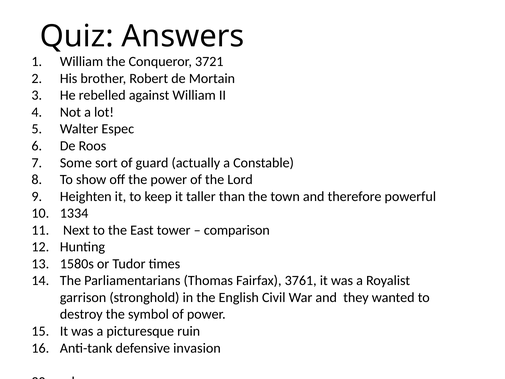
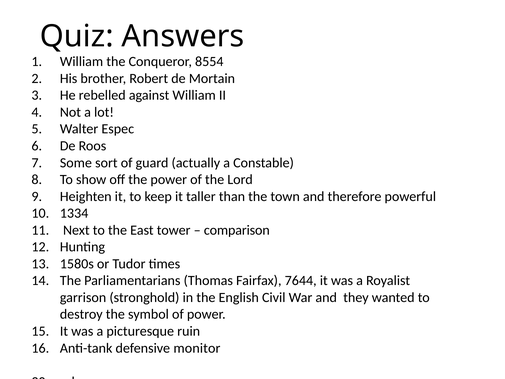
3721: 3721 -> 8554 (209, 62)
3761: 3761 -> 7644 (301, 280)
invasion: invasion -> monitor (197, 348)
